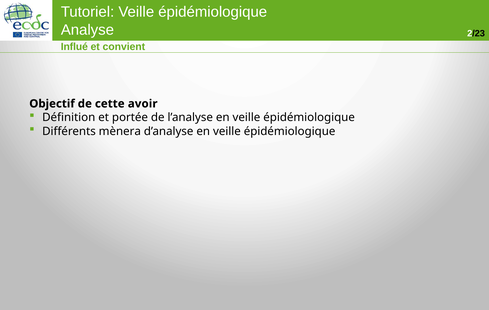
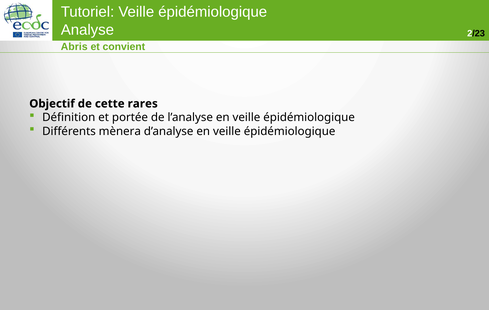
Influé: Influé -> Abris (74, 47)
avoir: avoir -> rares (143, 104)
